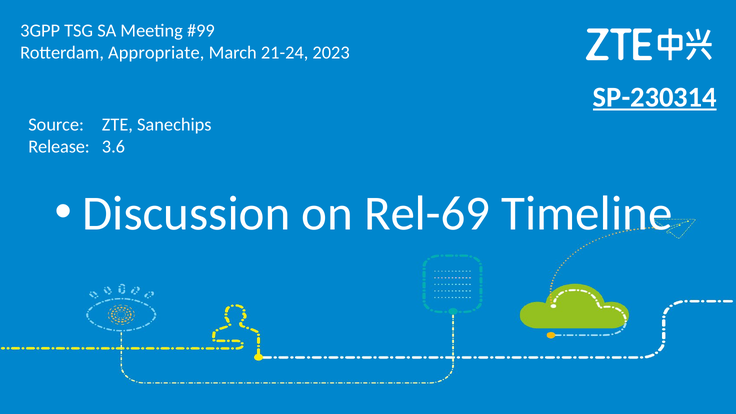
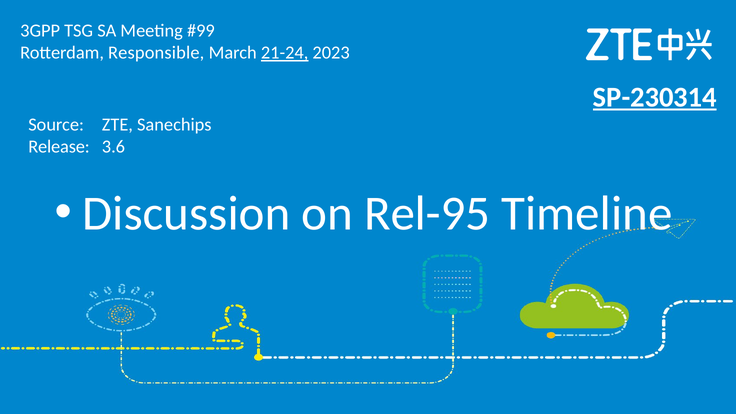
Appropriate: Appropriate -> Responsible (156, 53)
21-24 underline: none -> present (285, 53)
Rel-69: Rel-69 -> Rel-95 (427, 214)
